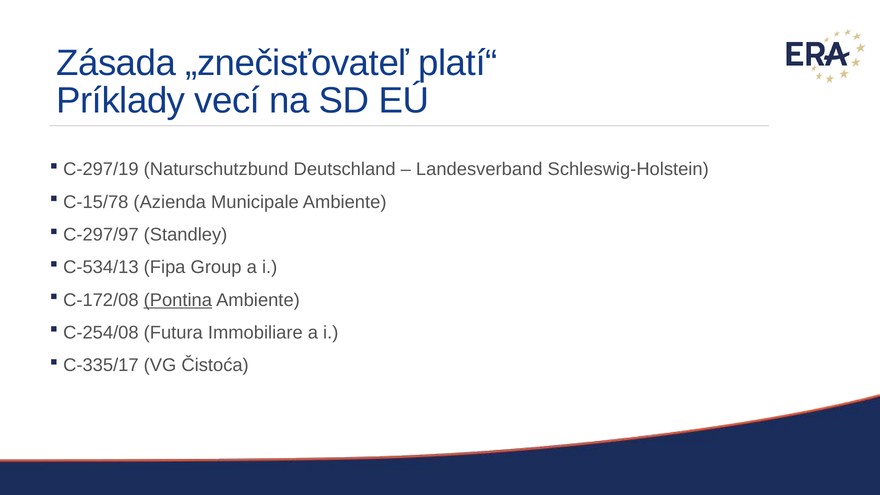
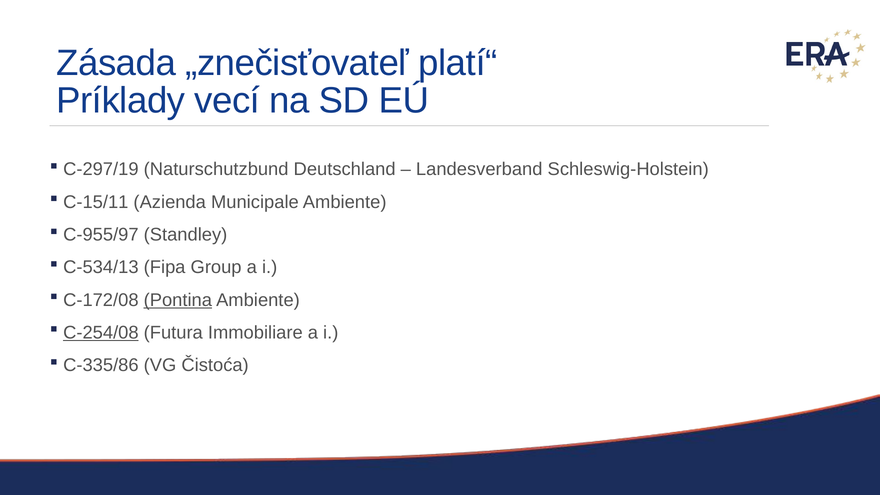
C-15/78: C-15/78 -> C-15/11 (96, 202)
C-297/97: C-297/97 -> C-955/97 (101, 235)
C-254/08 underline: none -> present (101, 333)
C-335/17: C-335/17 -> C-335/86 (101, 365)
